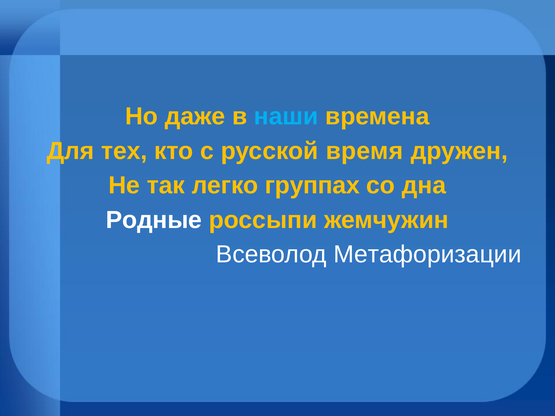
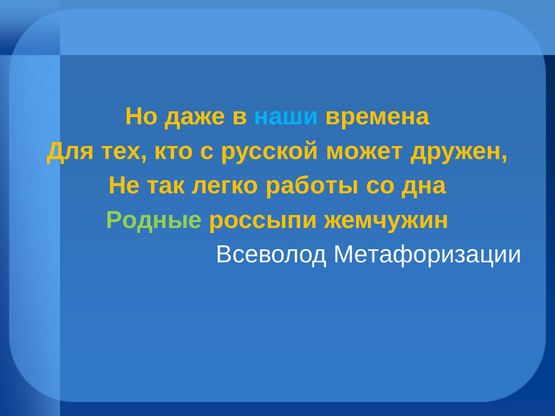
время: время -> может (364, 151)
группах: группах -> работы (312, 186)
Родные colour: white -> light green (154, 220)
